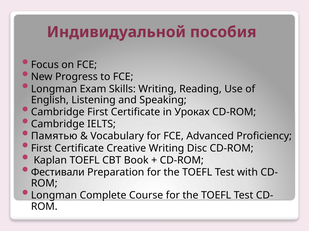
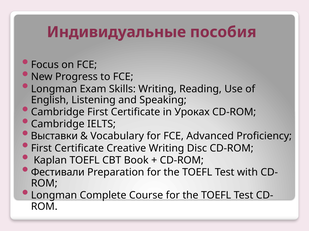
Индивидуальной: Индивидуальной -> Индивидуальные (116, 32)
Памятью: Памятью -> Выставки (54, 137)
